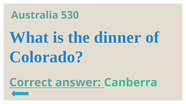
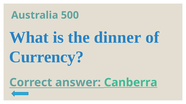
530: 530 -> 500 (70, 15)
Colorado: Colorado -> Currency (46, 57)
Canberra underline: none -> present (131, 83)
